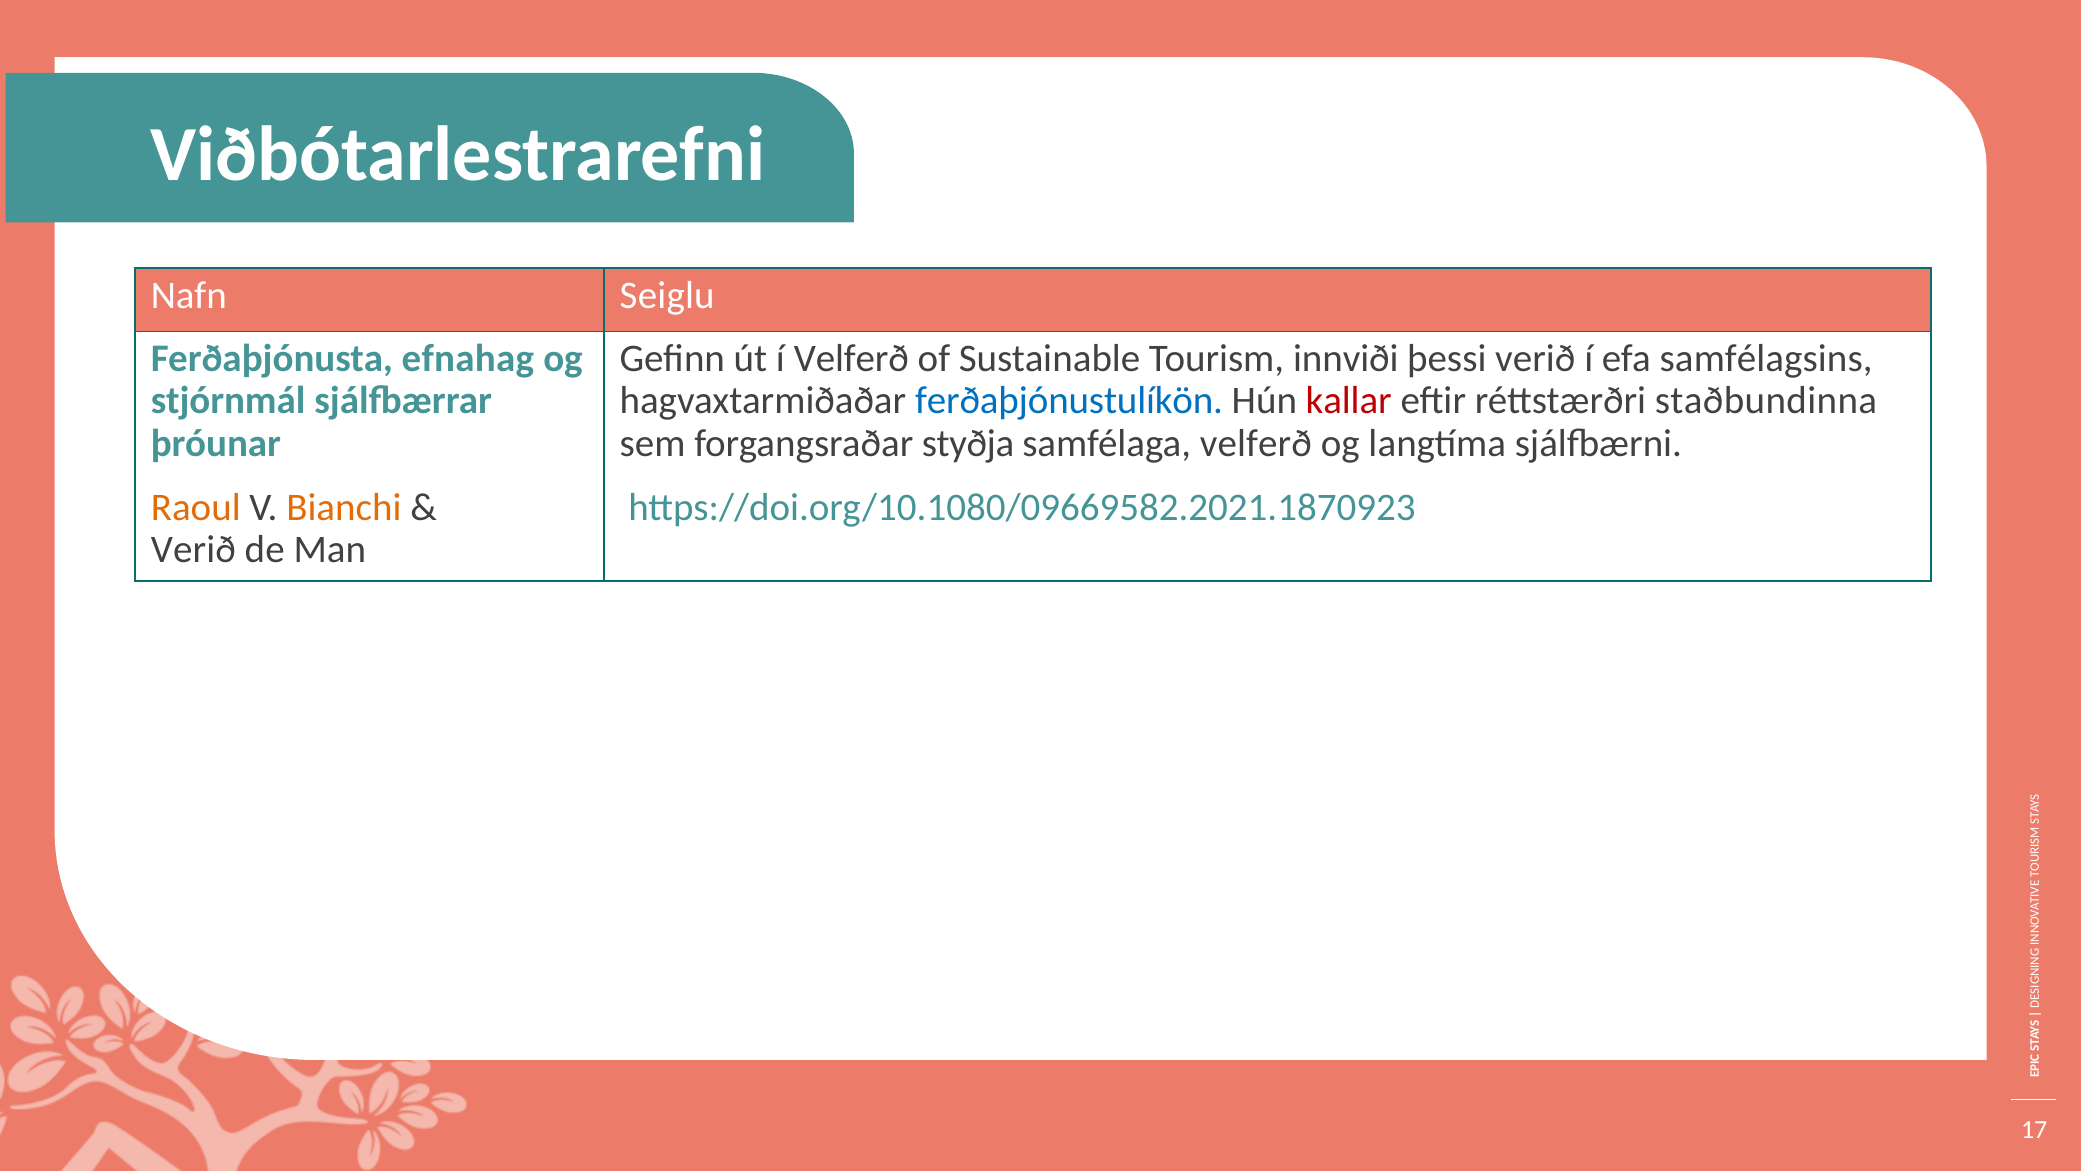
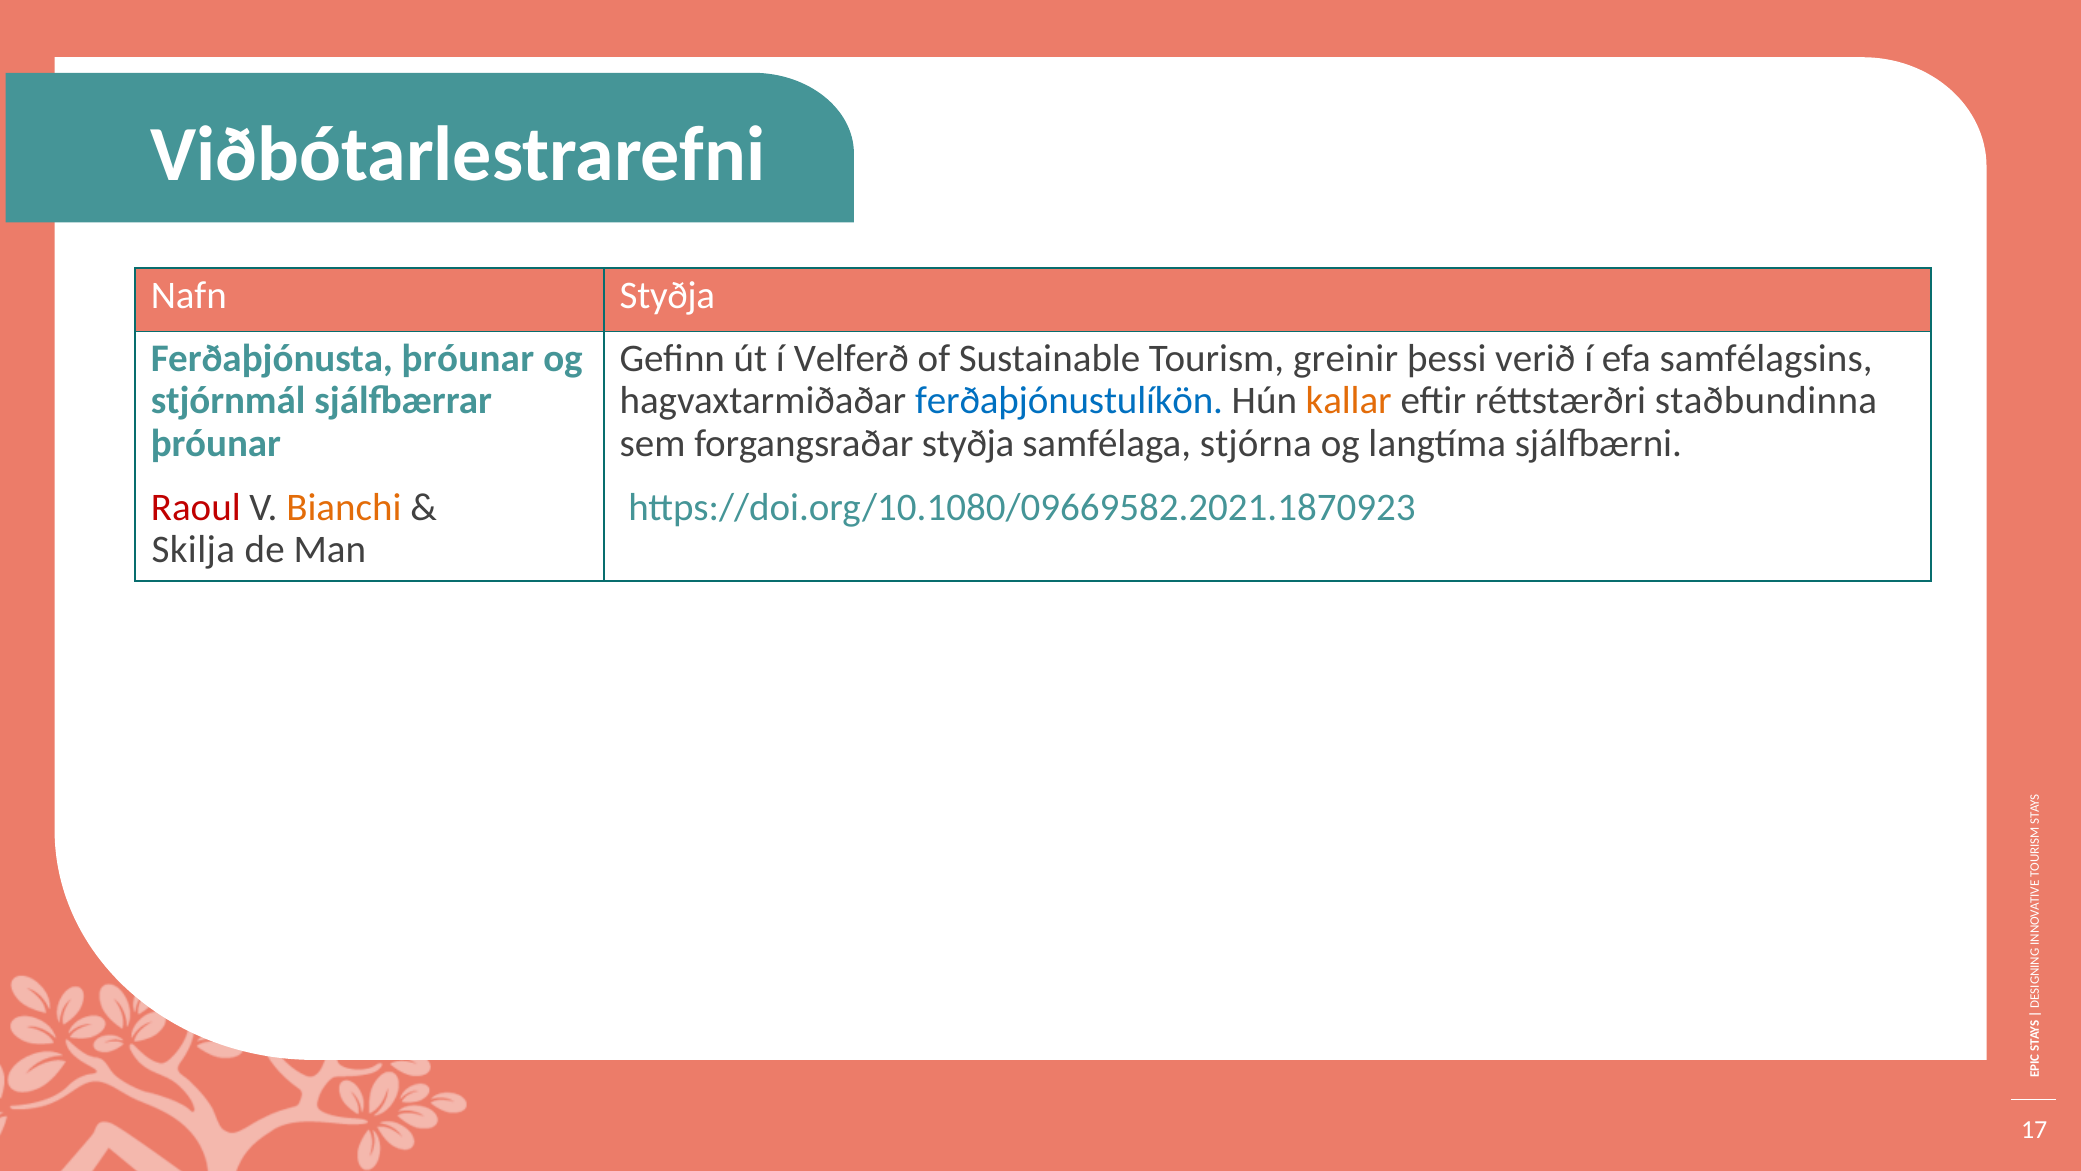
Nafn Seiglu: Seiglu -> Styðja (667, 295)
Ferðaþjónusta efnahag: efnahag -> þróunar (468, 358)
innviði: innviði -> greinir (1346, 358)
kallar colour: red -> orange (1349, 401)
samfélaga velferð: velferð -> stjórna (1256, 443)
Raoul colour: orange -> red (196, 507)
Verið: Verið -> Skilja (193, 550)
